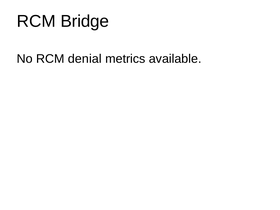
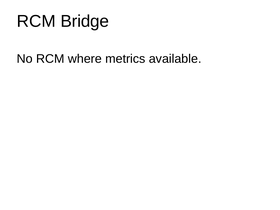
denial: denial -> where (85, 59)
